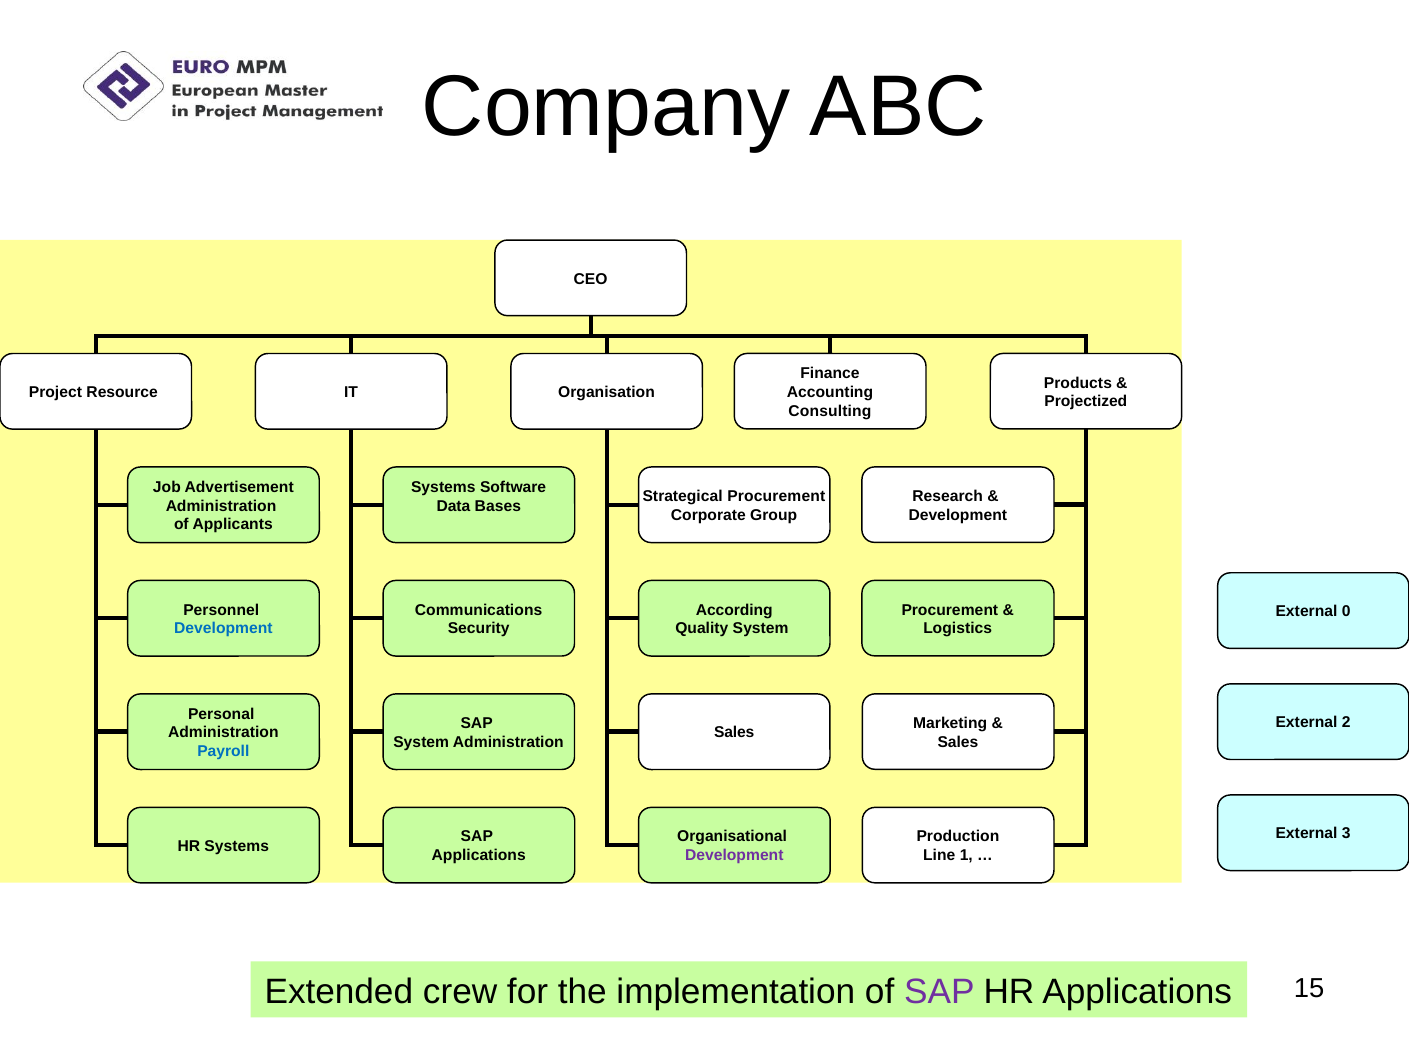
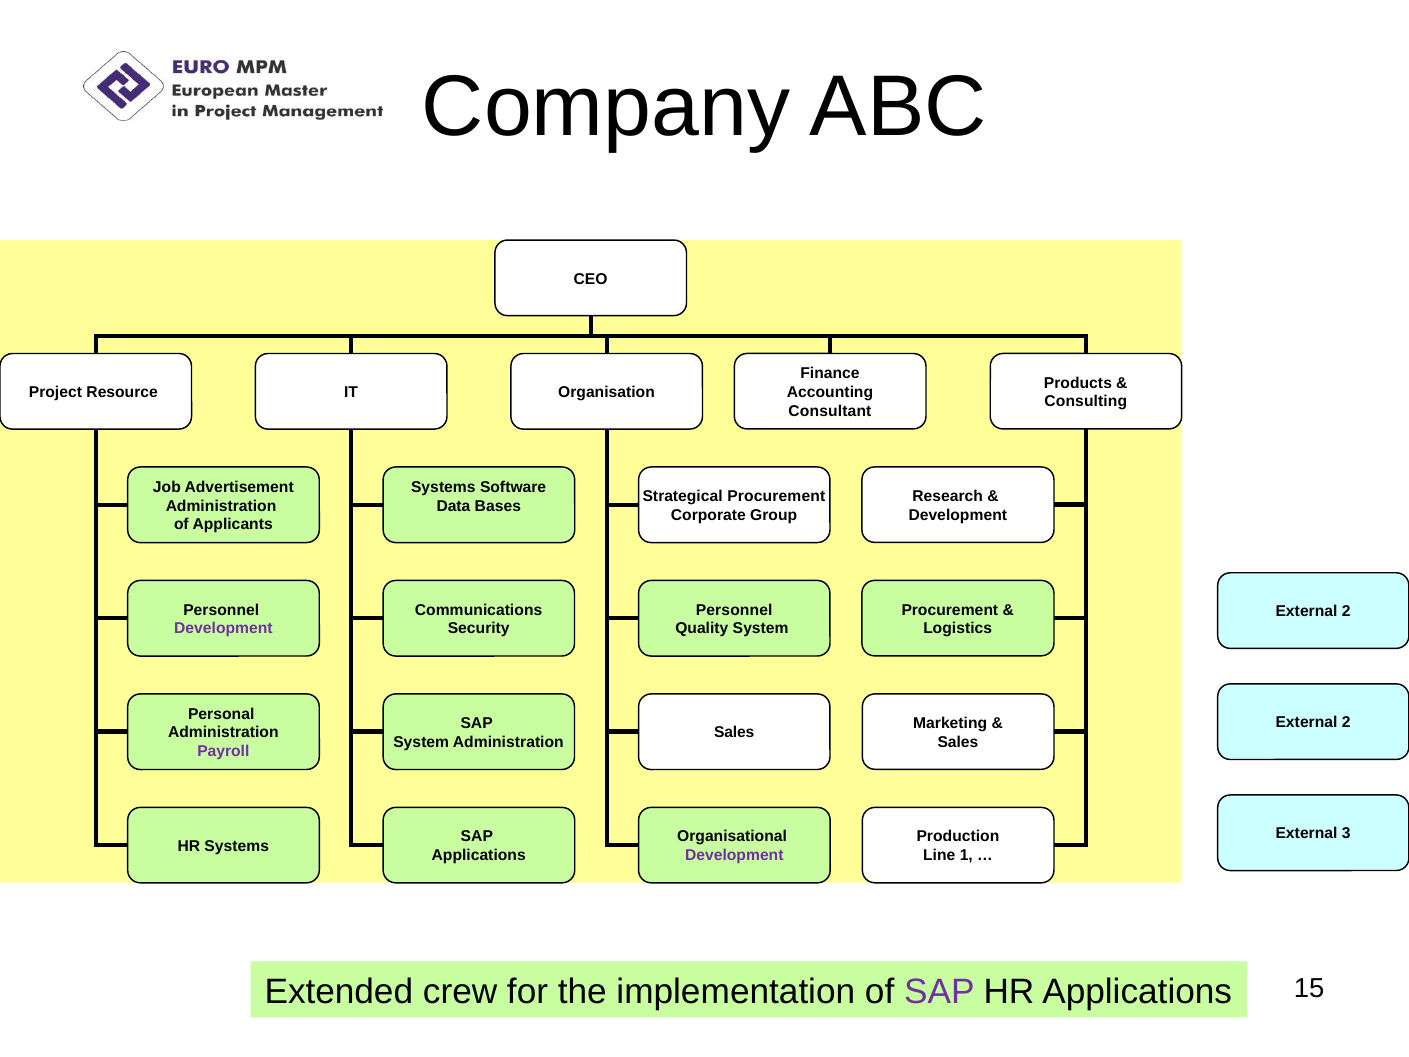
Projectized: Projectized -> Consulting (1086, 402)
Consulting: Consulting -> Consultant (830, 411)
According: According -> Personnel (734, 610)
0: 0 -> 2 (1346, 612)
Development colour: blue -> purple (223, 629)
Payroll colour: blue -> purple (223, 751)
